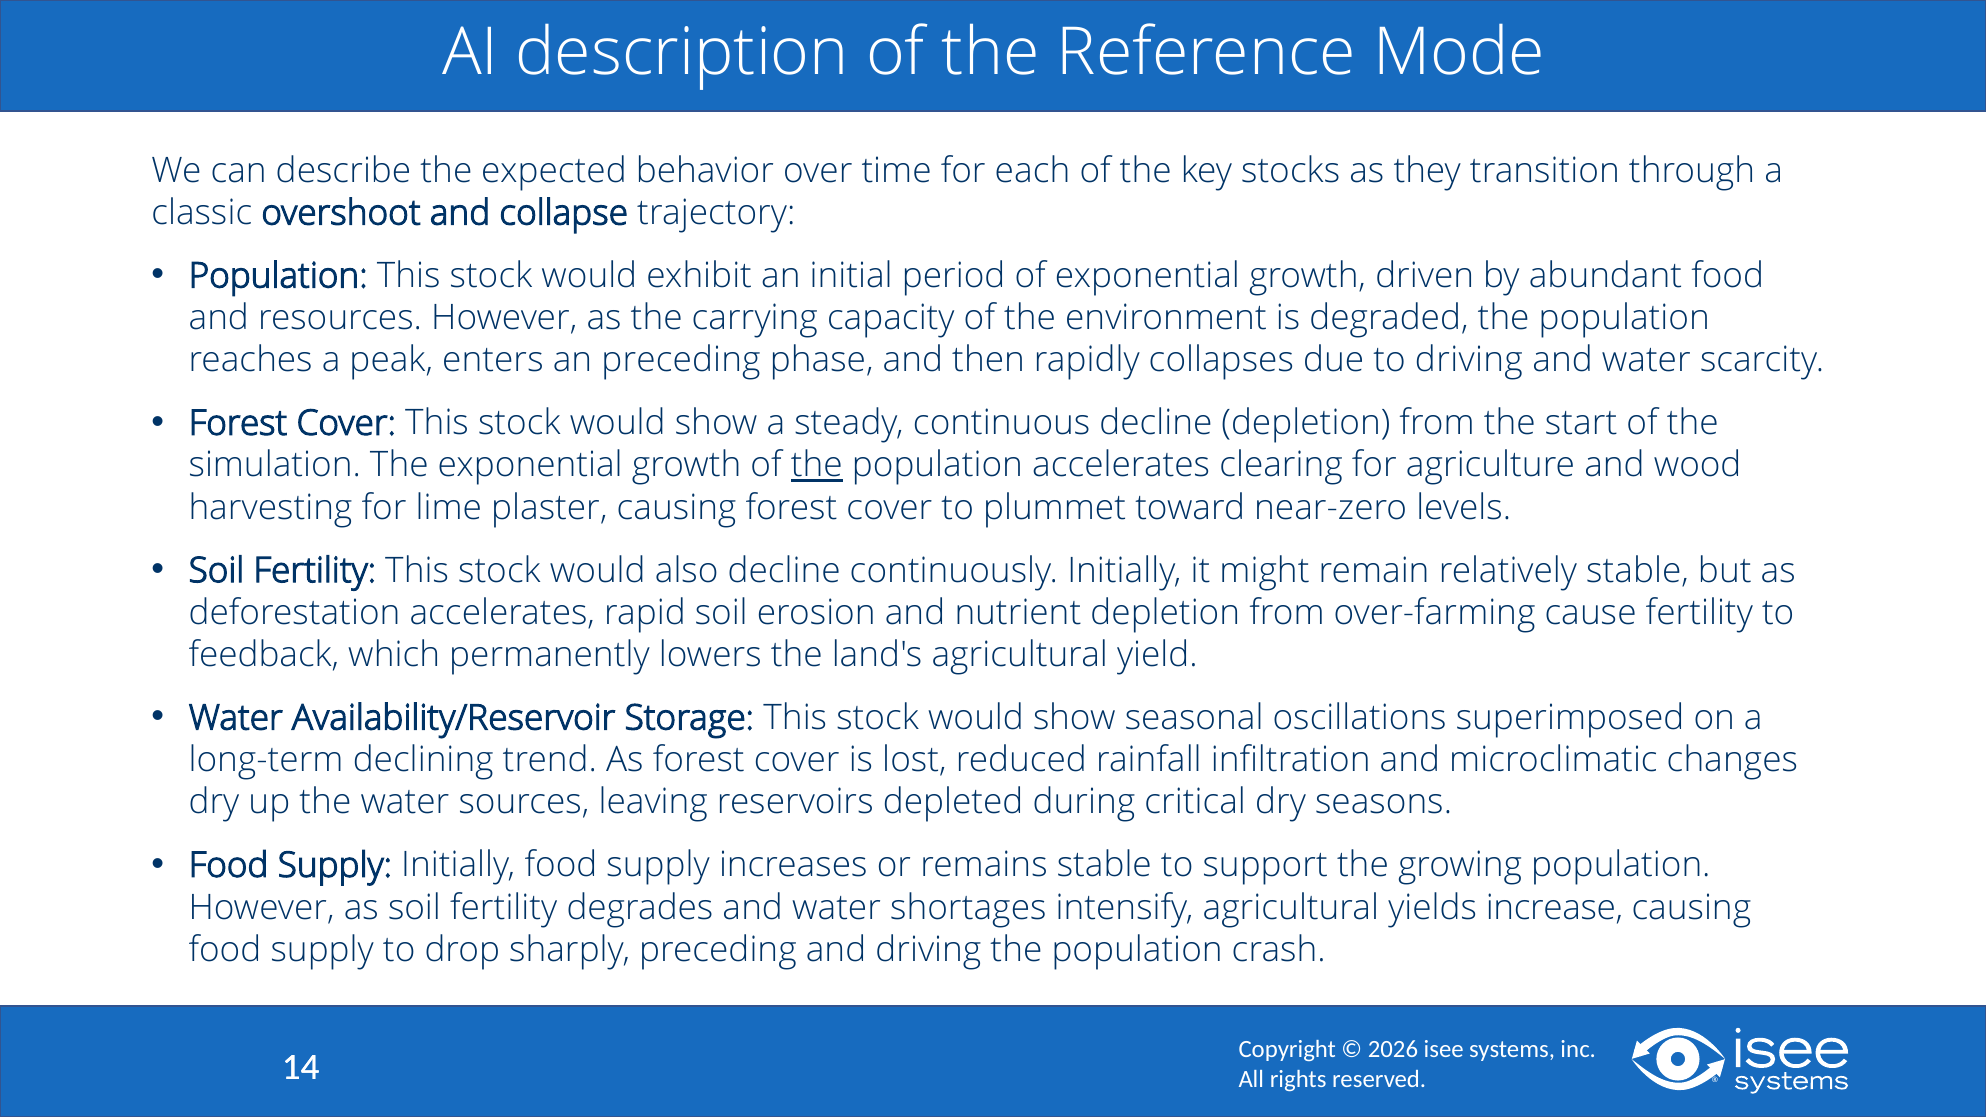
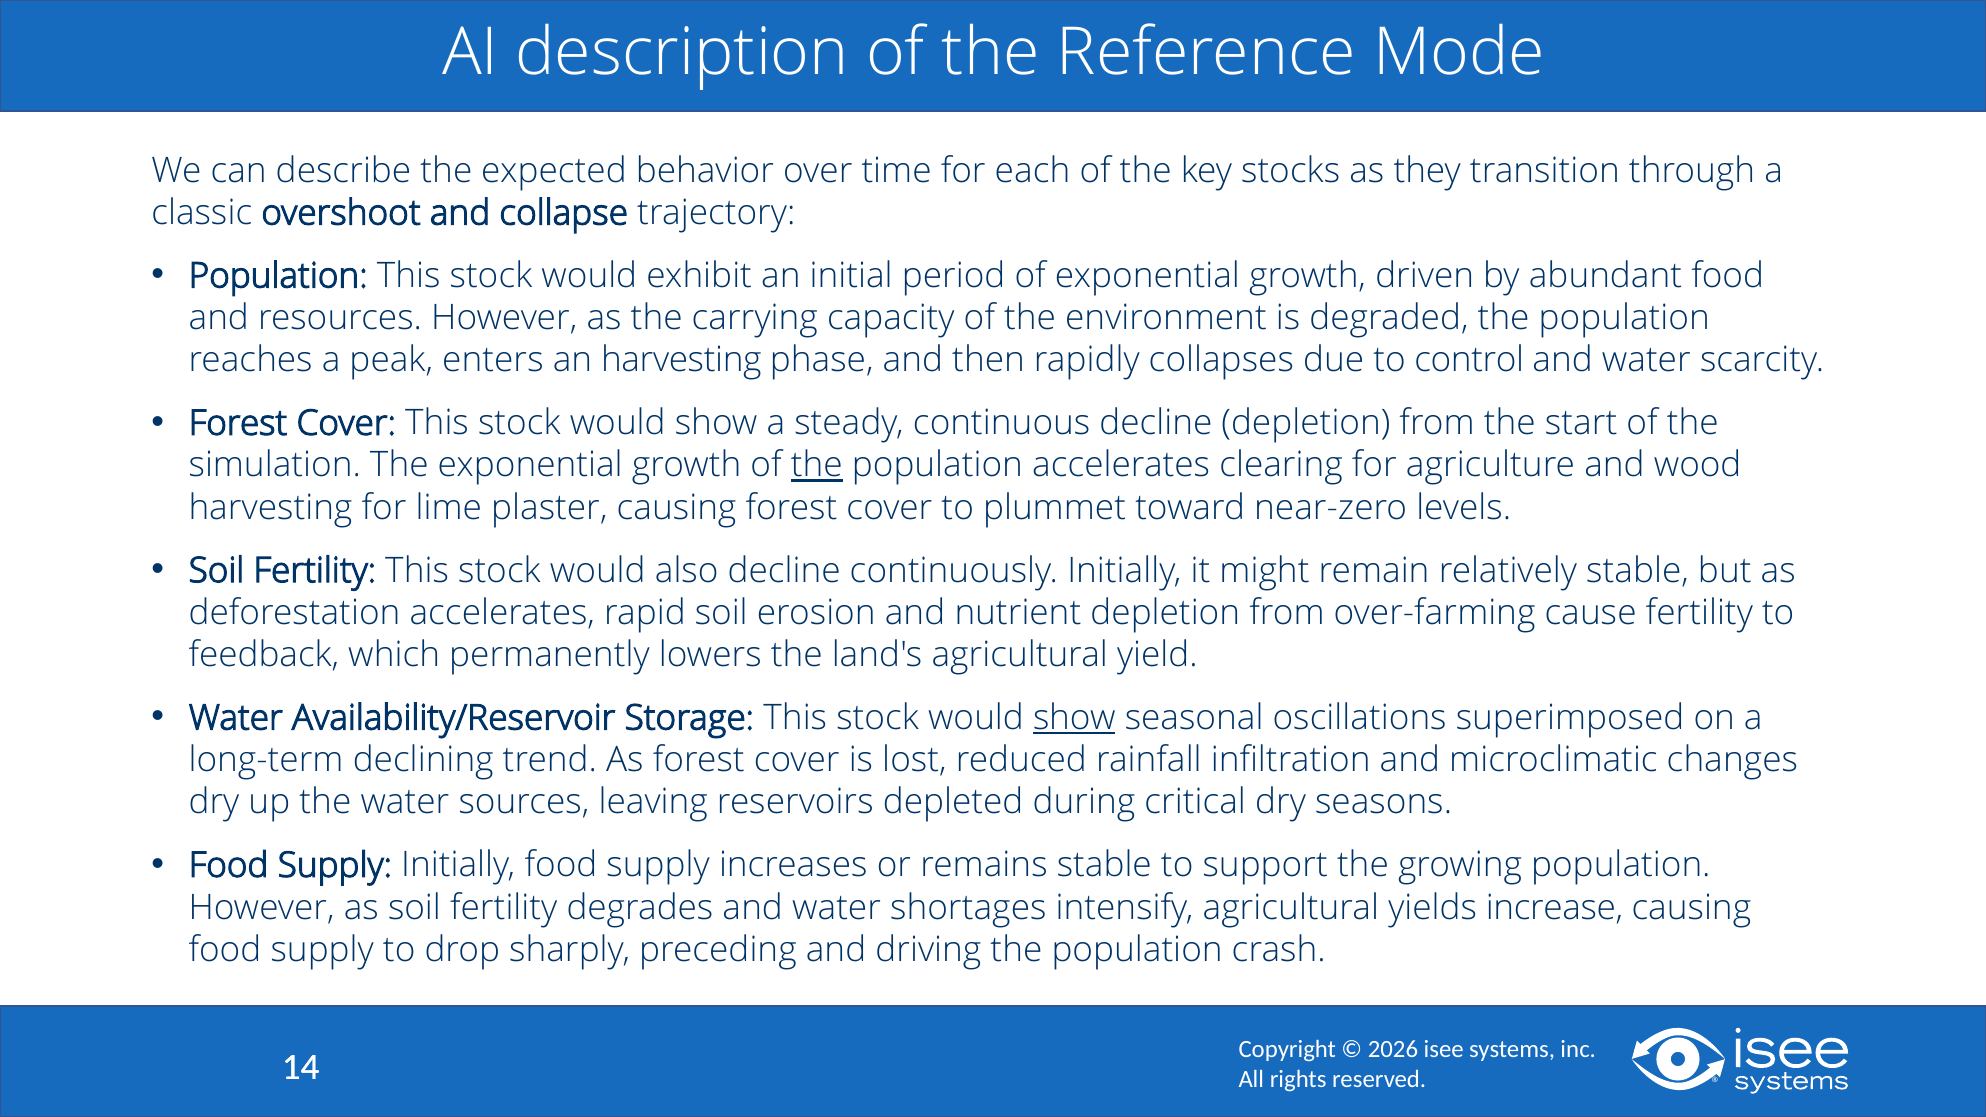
an preceding: preceding -> harvesting (681, 360)
to driving: driving -> control (1469, 360)
show underline: none -> present (1074, 718)
